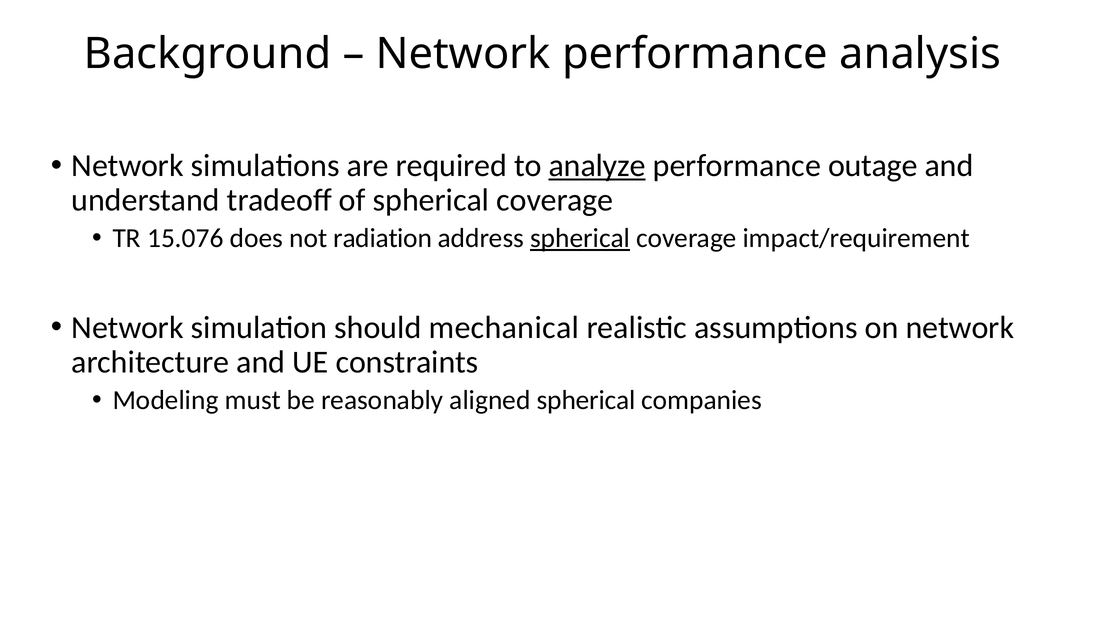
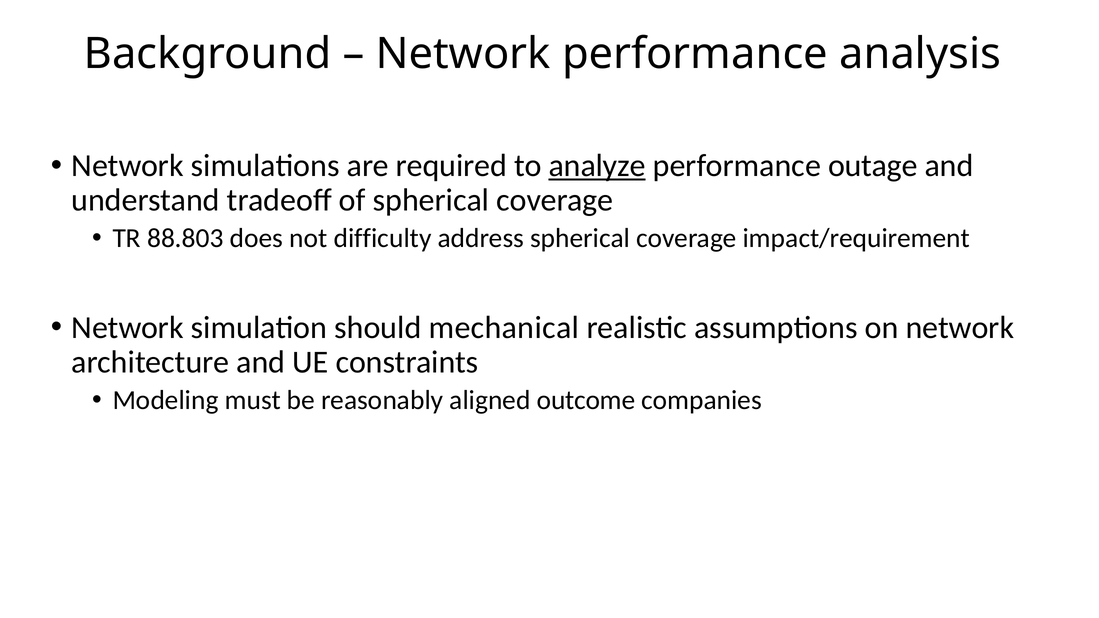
15.076: 15.076 -> 88.803 (185, 238)
radiation: radiation -> difficulty (383, 238)
spherical underline: present -> none (580, 238)
aligned spherical: spherical -> outcome (586, 400)
